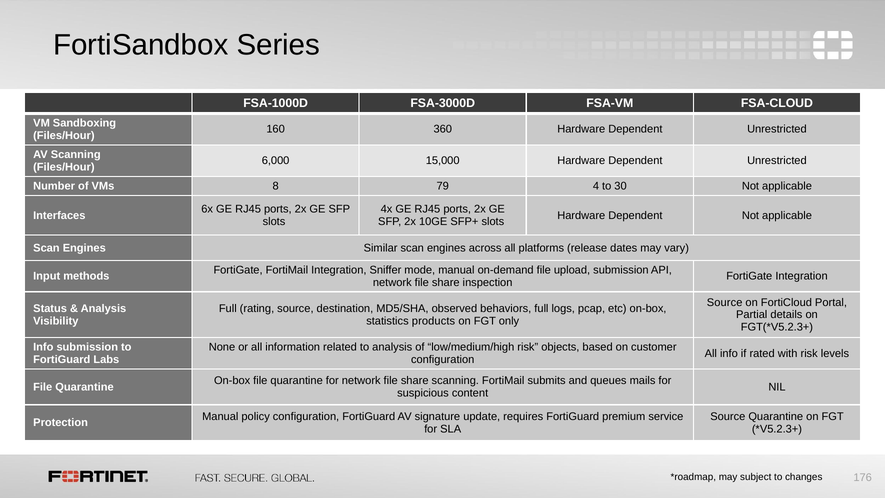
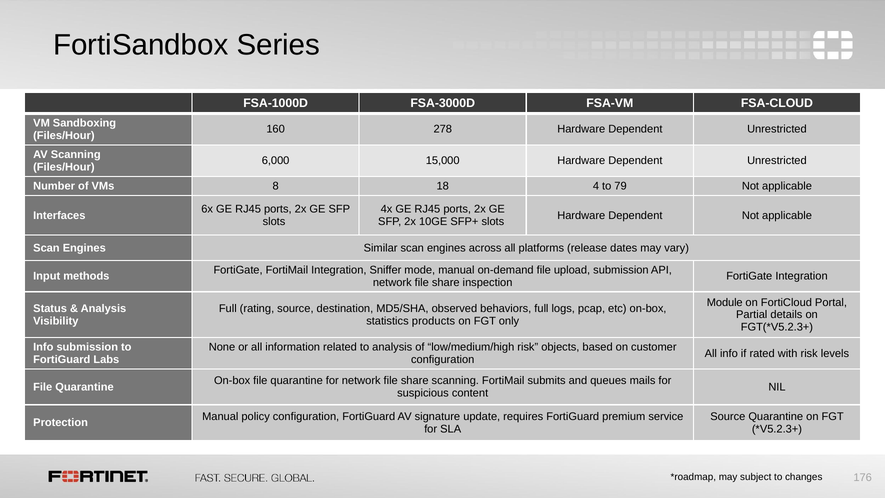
360: 360 -> 278 (443, 129)
79: 79 -> 18 (443, 186)
30: 30 -> 79 (621, 186)
Source: Source -> Module (725, 302)
